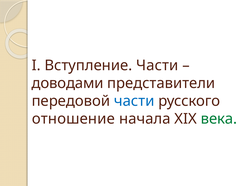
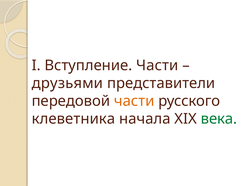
доводами: доводами -> друзьями (67, 84)
части colour: blue -> orange (134, 101)
отношение: отношение -> клеветника (73, 119)
